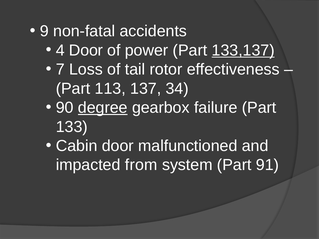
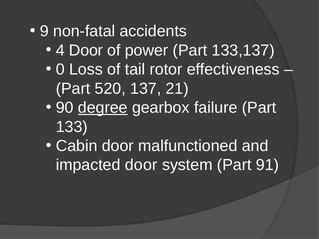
133,137 underline: present -> none (243, 50)
7: 7 -> 0 (60, 69)
113: 113 -> 520 (110, 89)
34: 34 -> 21 (177, 89)
impacted from: from -> door (141, 165)
